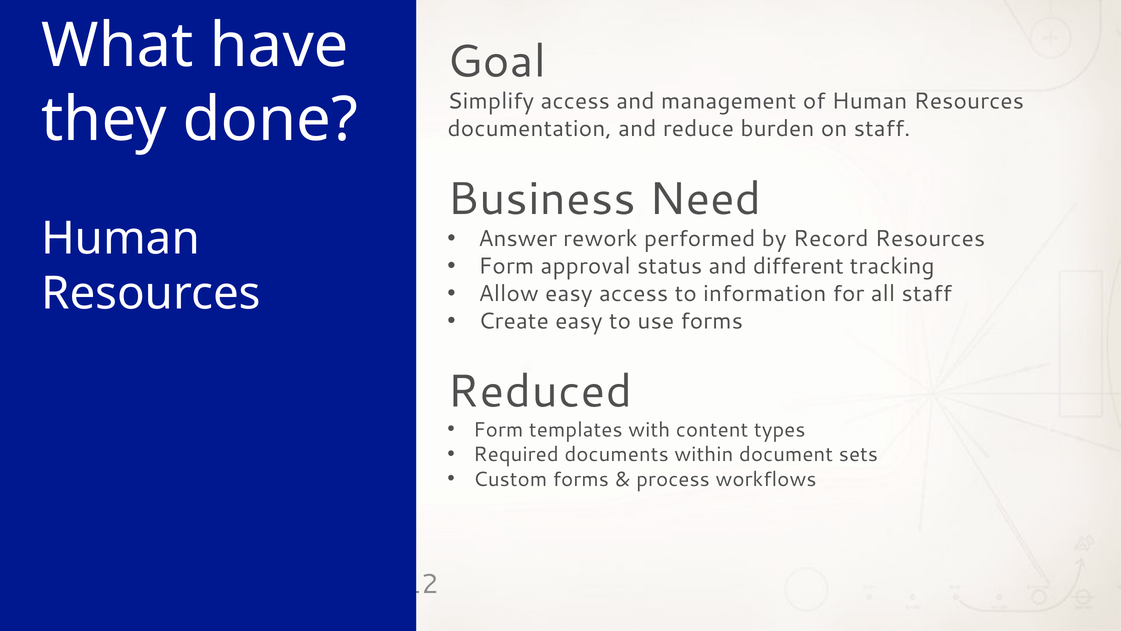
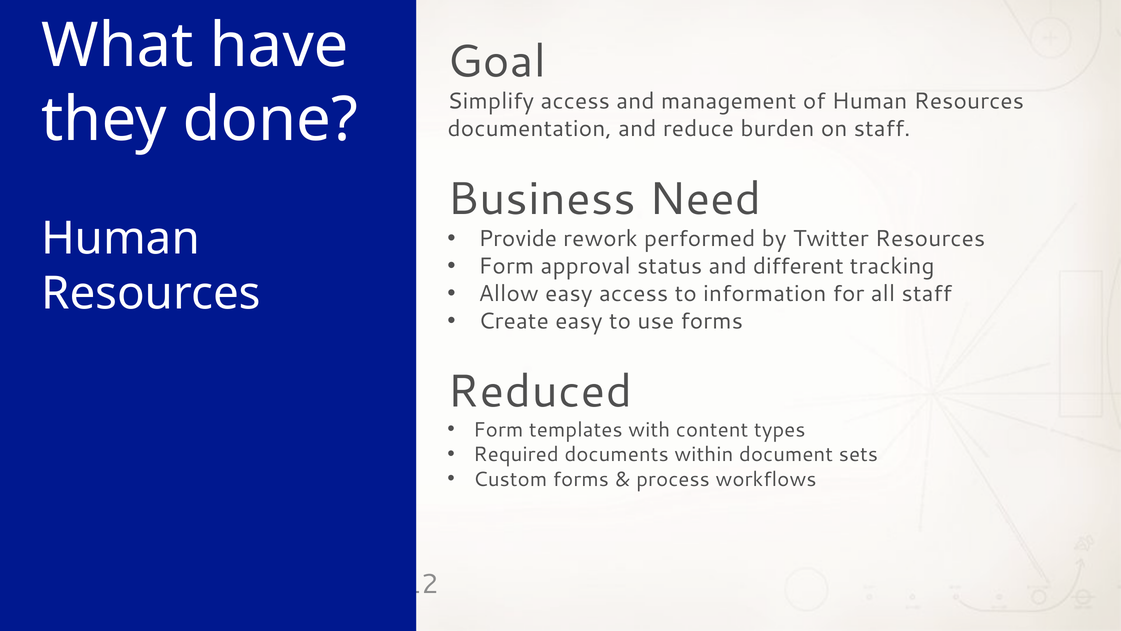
Answer: Answer -> Provide (518, 239)
Record: Record -> Twitter (831, 239)
